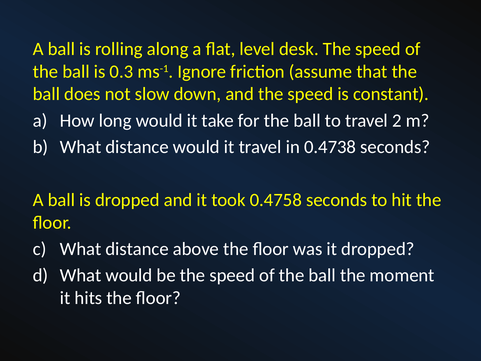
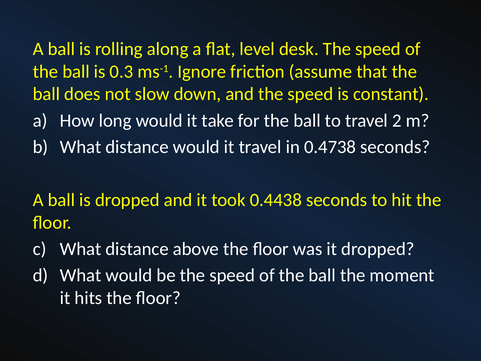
0.4758: 0.4758 -> 0.4438 (276, 200)
